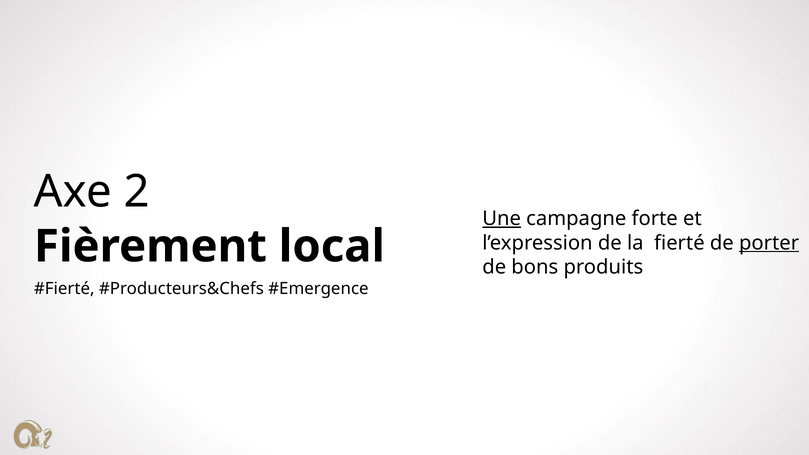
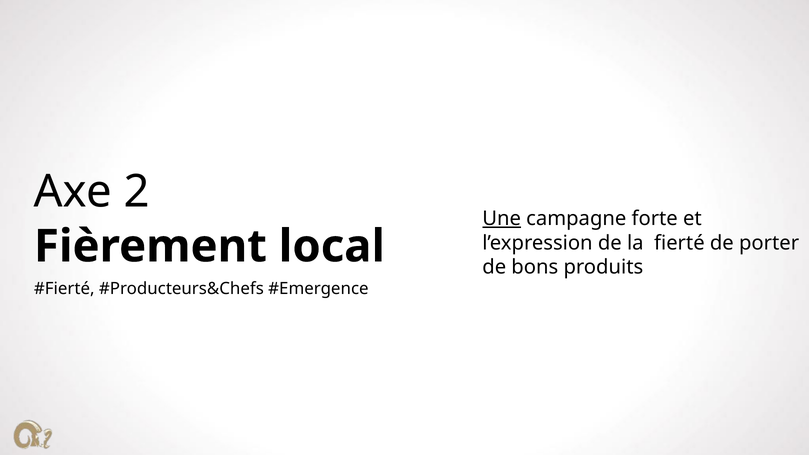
porter underline: present -> none (769, 243)
